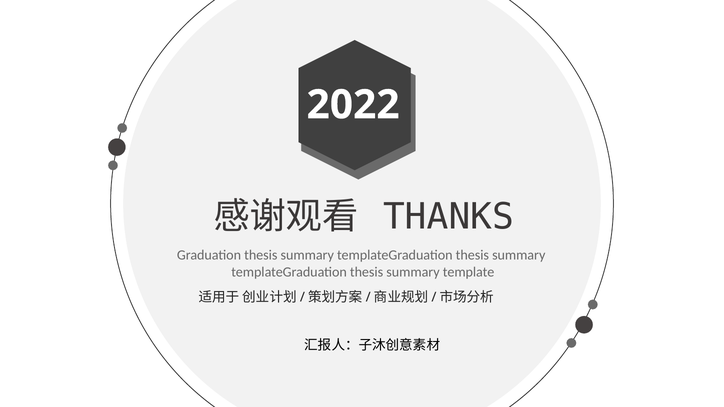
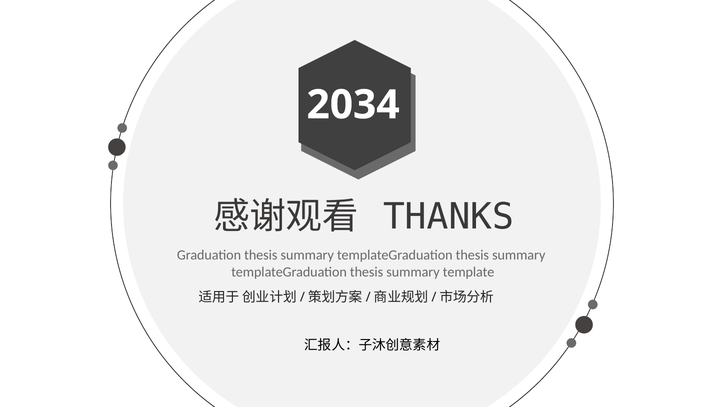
2022: 2022 -> 2034 (353, 105)
